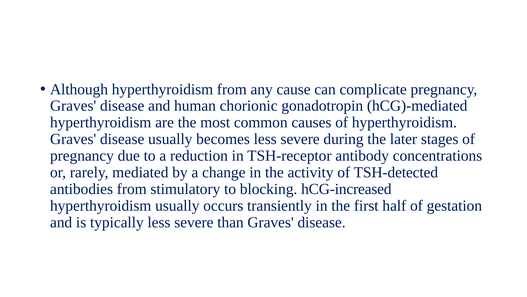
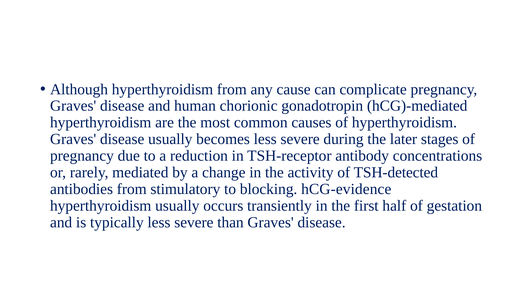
hCG-increased: hCG-increased -> hCG-evidence (346, 189)
